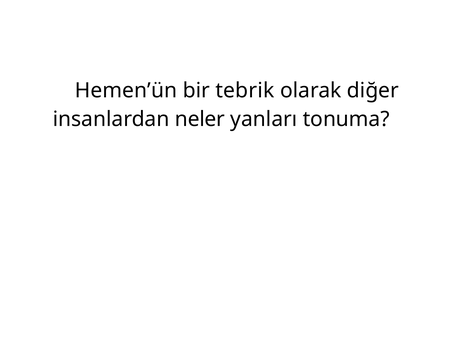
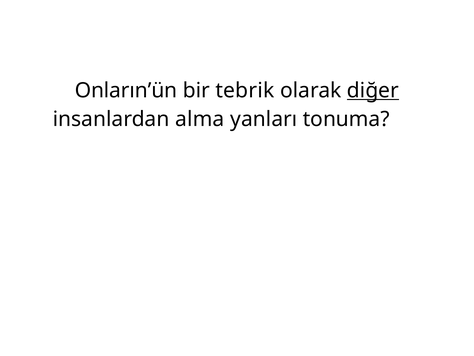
Hemen’ün: Hemen’ün -> Onların’ün (126, 90)
diğer underline: none -> present (373, 90)
neler: neler -> alma (200, 119)
